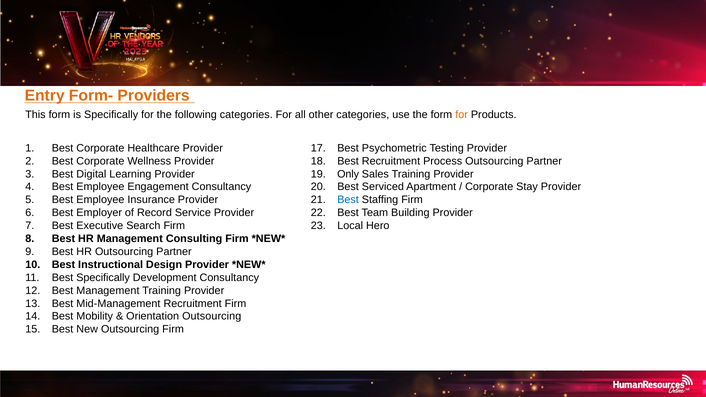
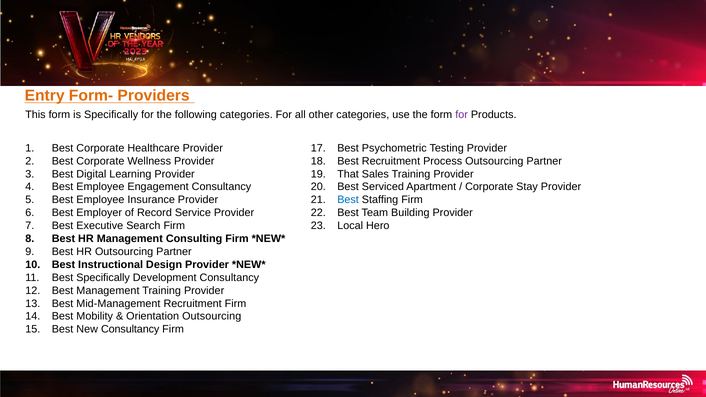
for colour: orange -> purple (462, 115)
Only: Only -> That (348, 174)
New Outsourcing: Outsourcing -> Consultancy (130, 329)
